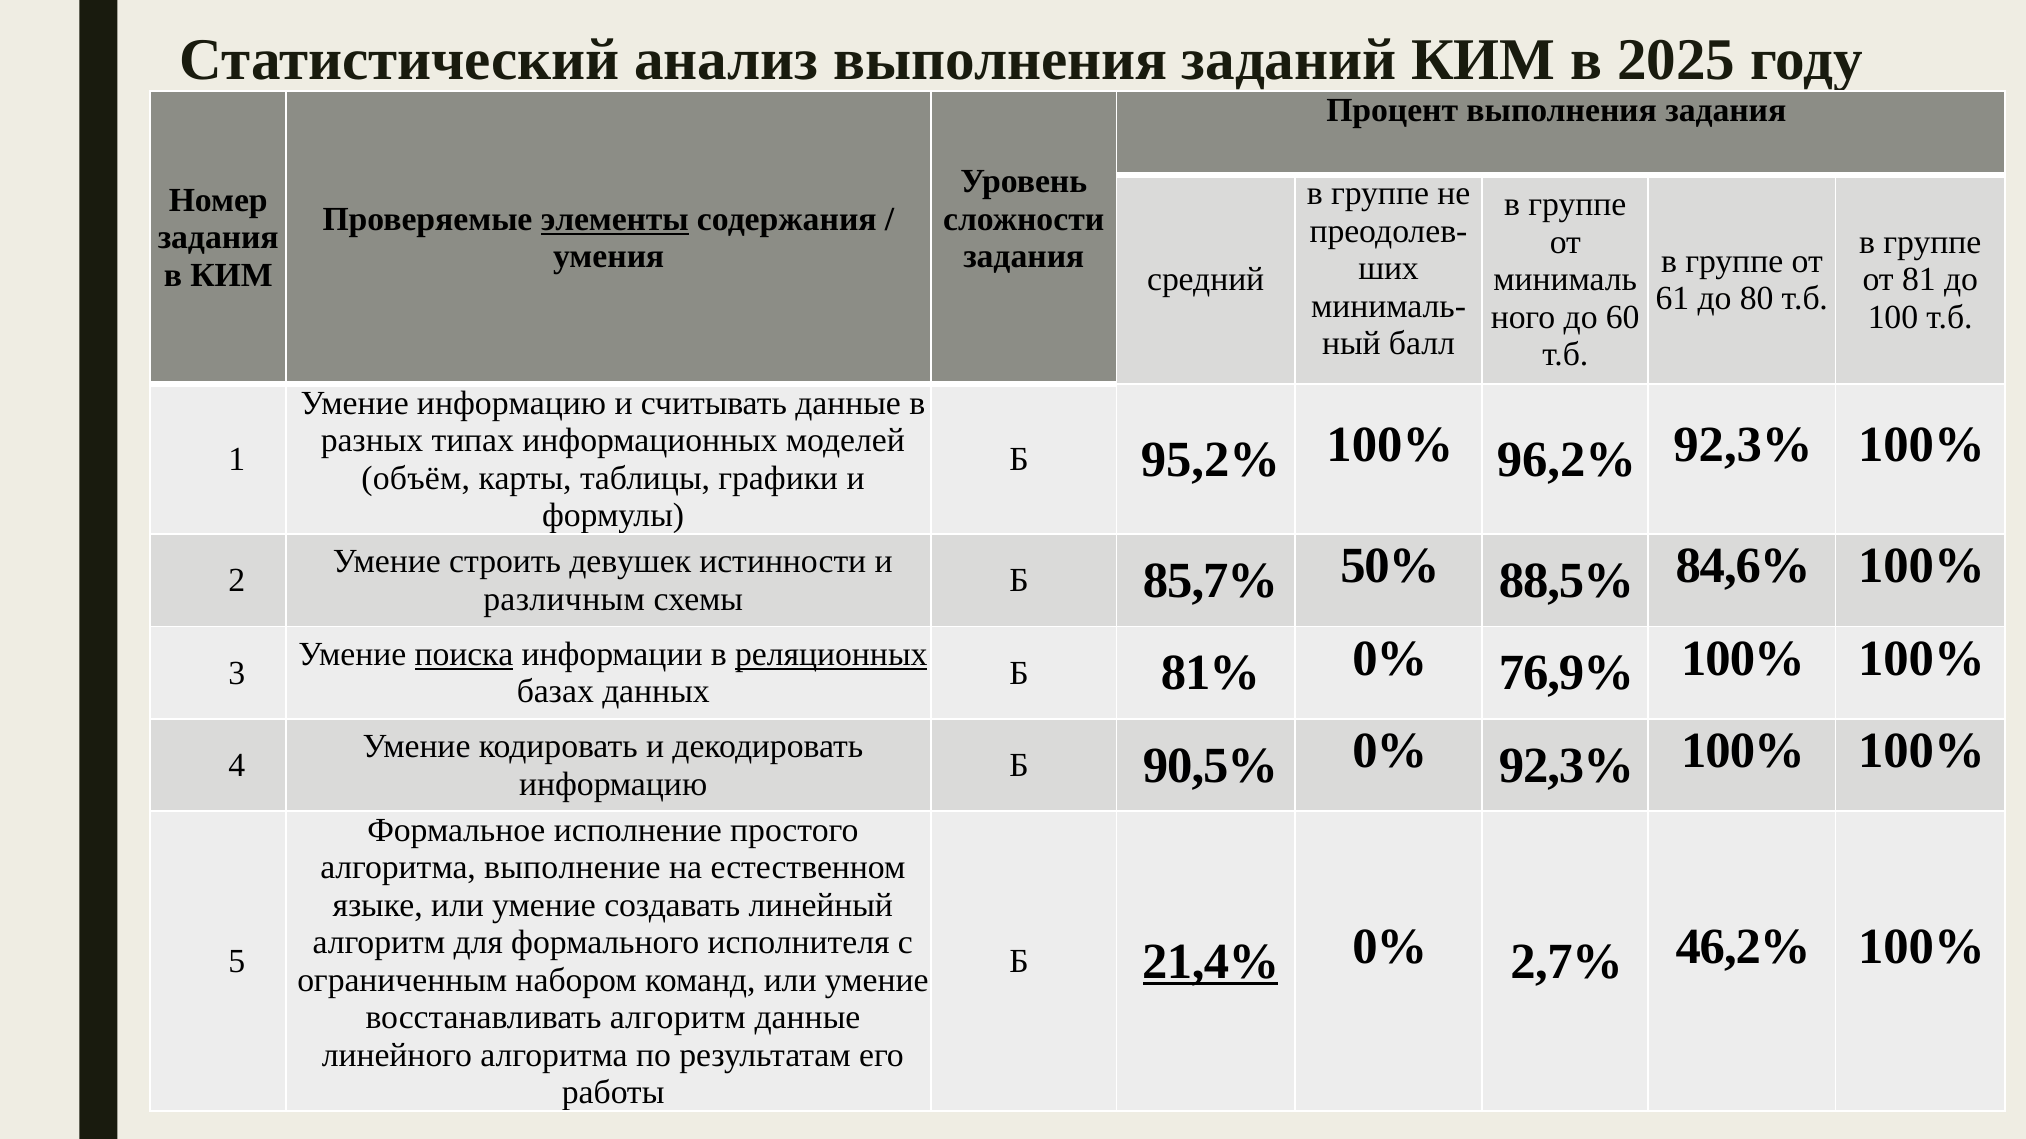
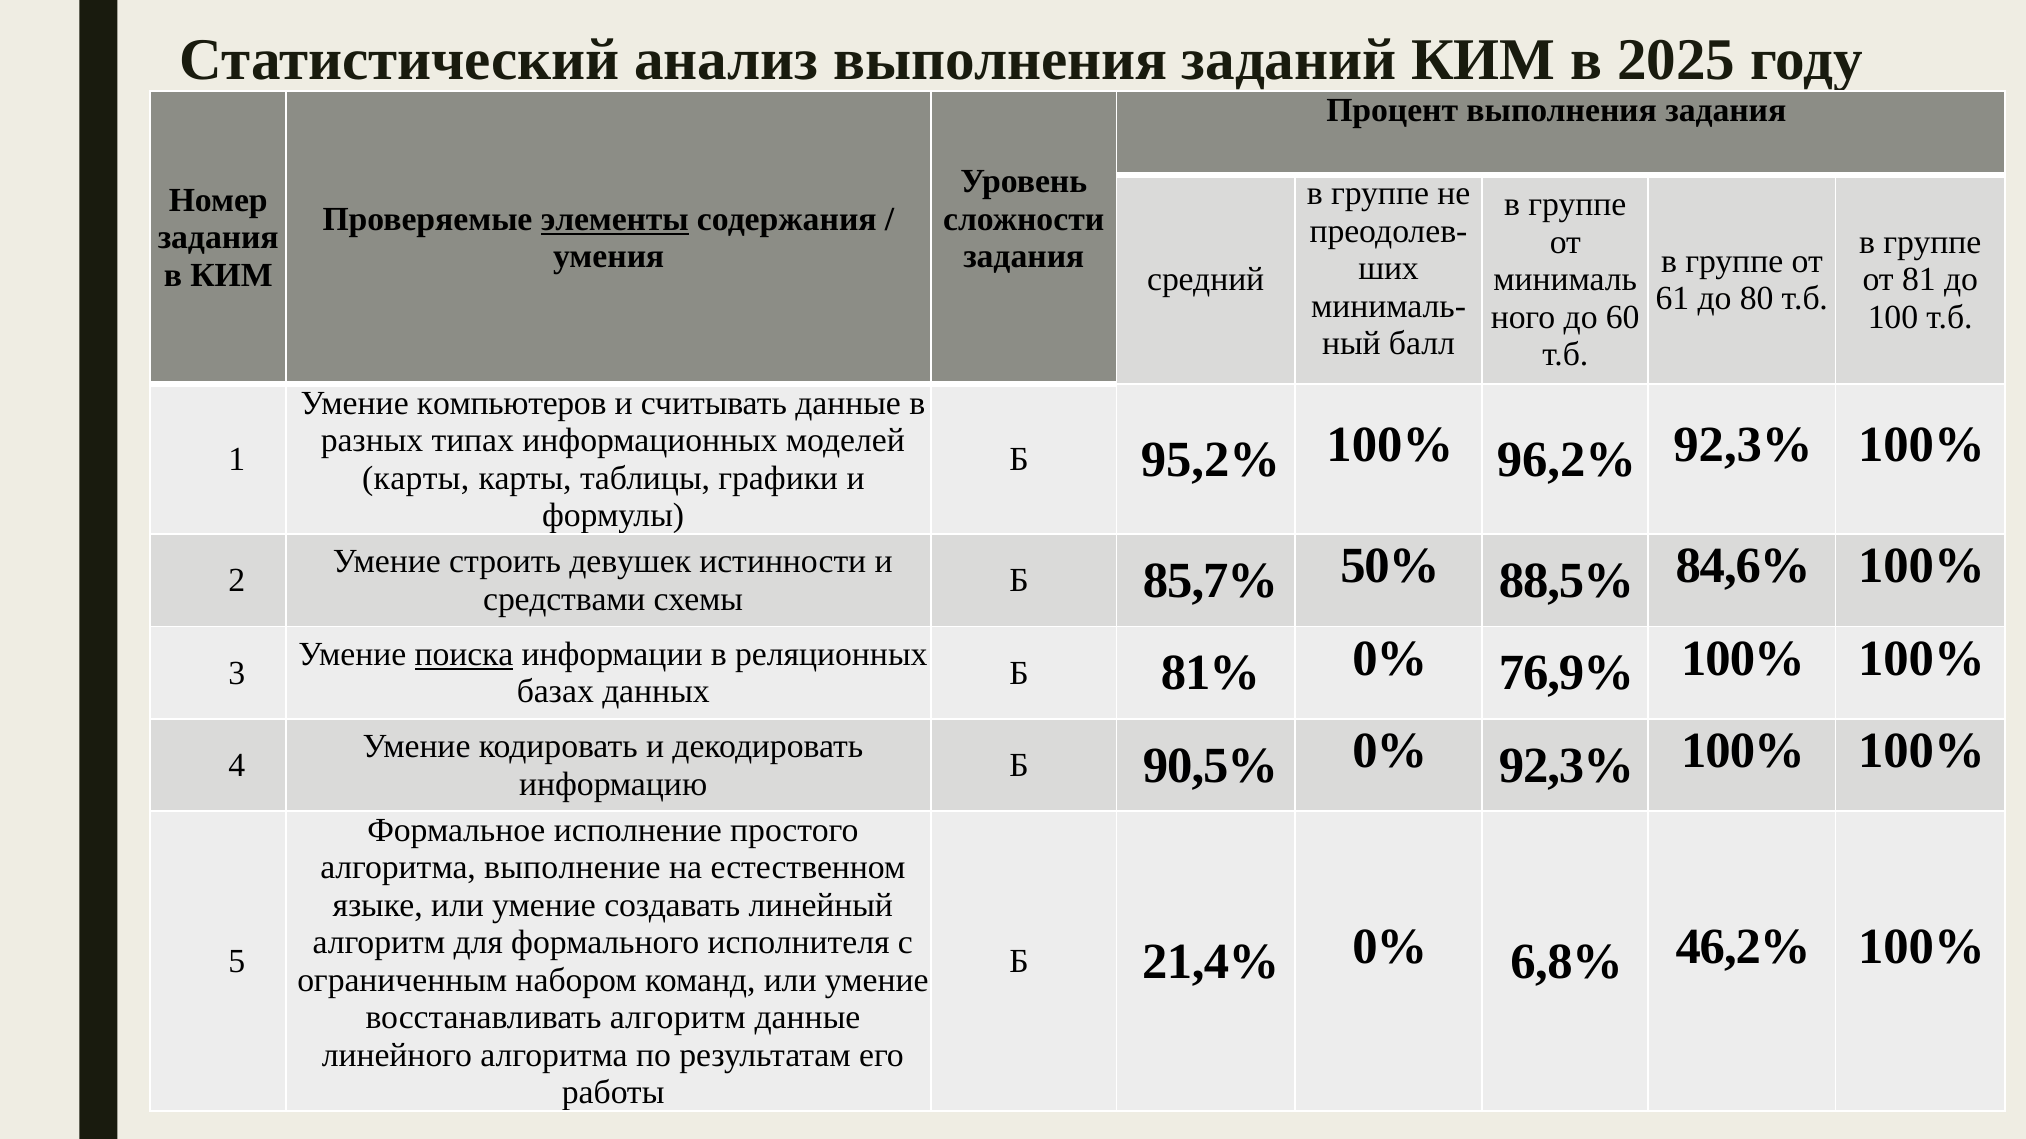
Умение информацию: информацию -> компьютеров (512, 403)
объём: объём -> карты (416, 478)
различным: различным -> средствами (564, 600)
реляционных underline: present -> none (831, 655)
21,4% underline: present -> none (1211, 962)
2,7%: 2,7% -> 6,8% (1567, 962)
